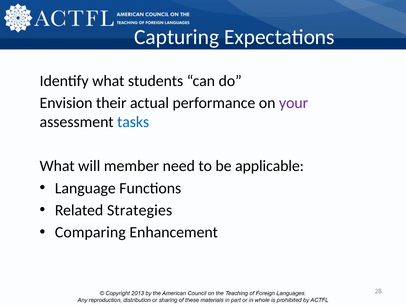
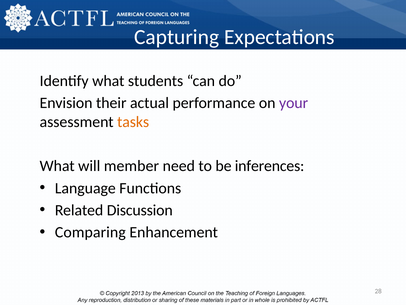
tasks colour: blue -> orange (133, 122)
applicable: applicable -> inferences (270, 166)
Strategies: Strategies -> Discussion (140, 210)
